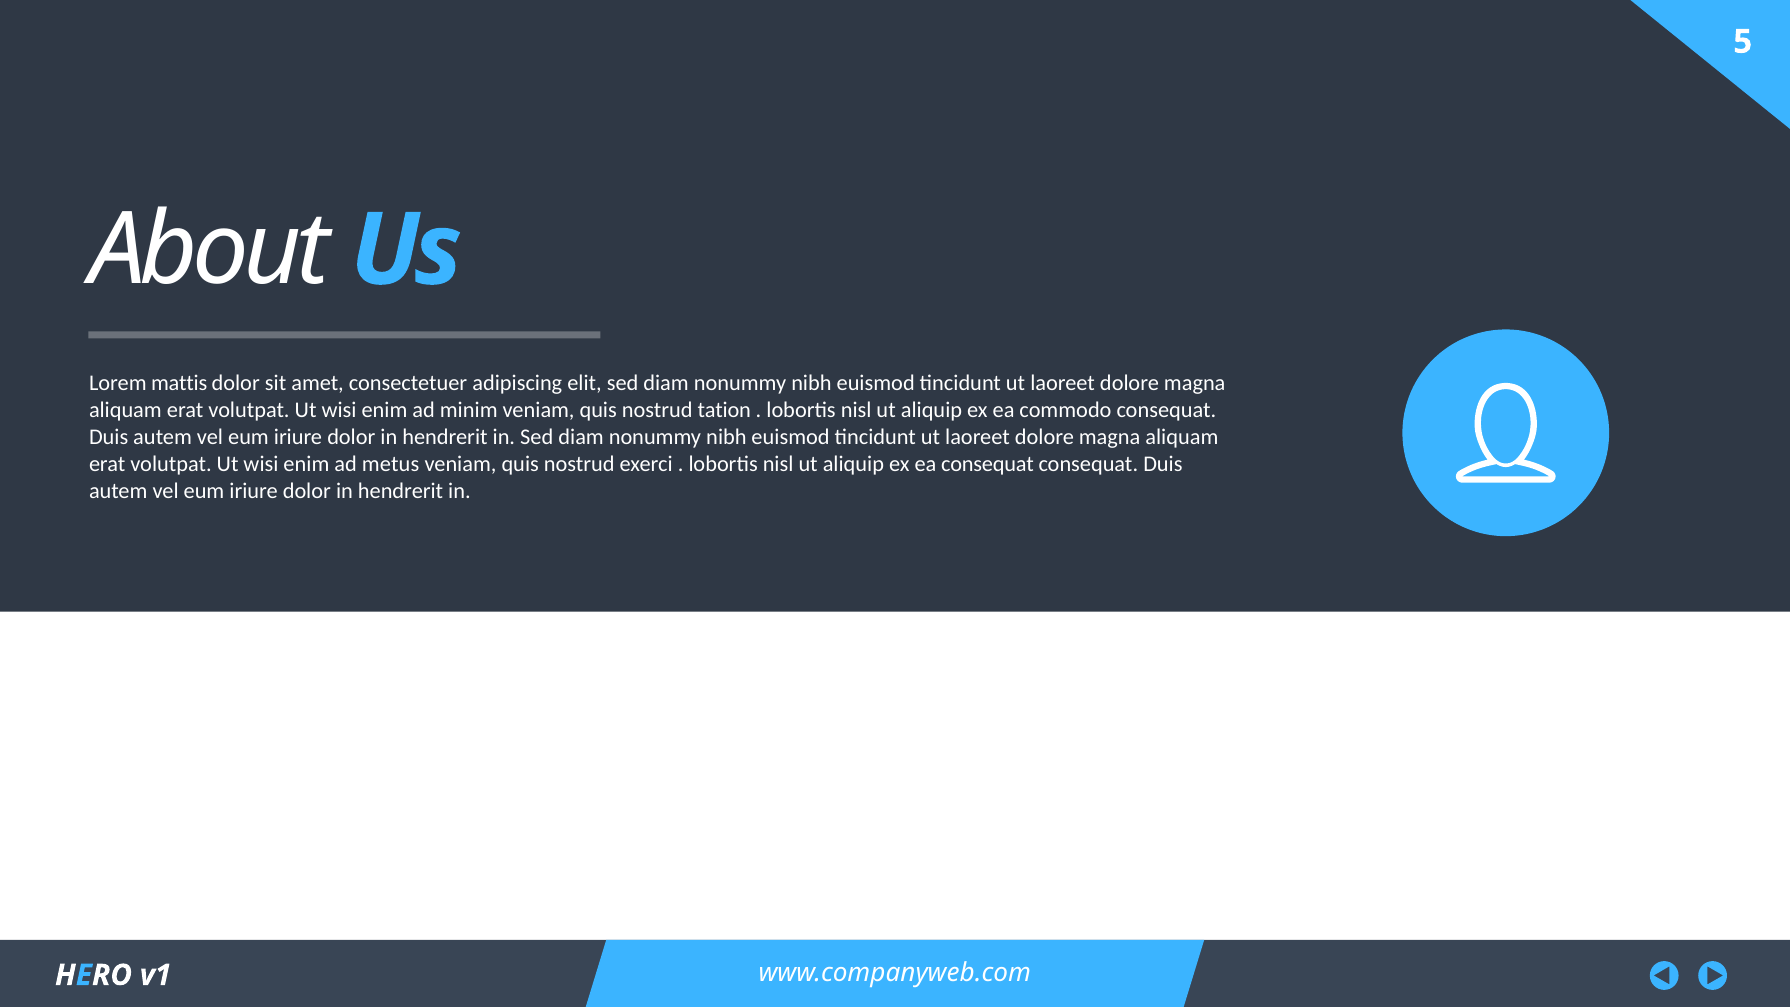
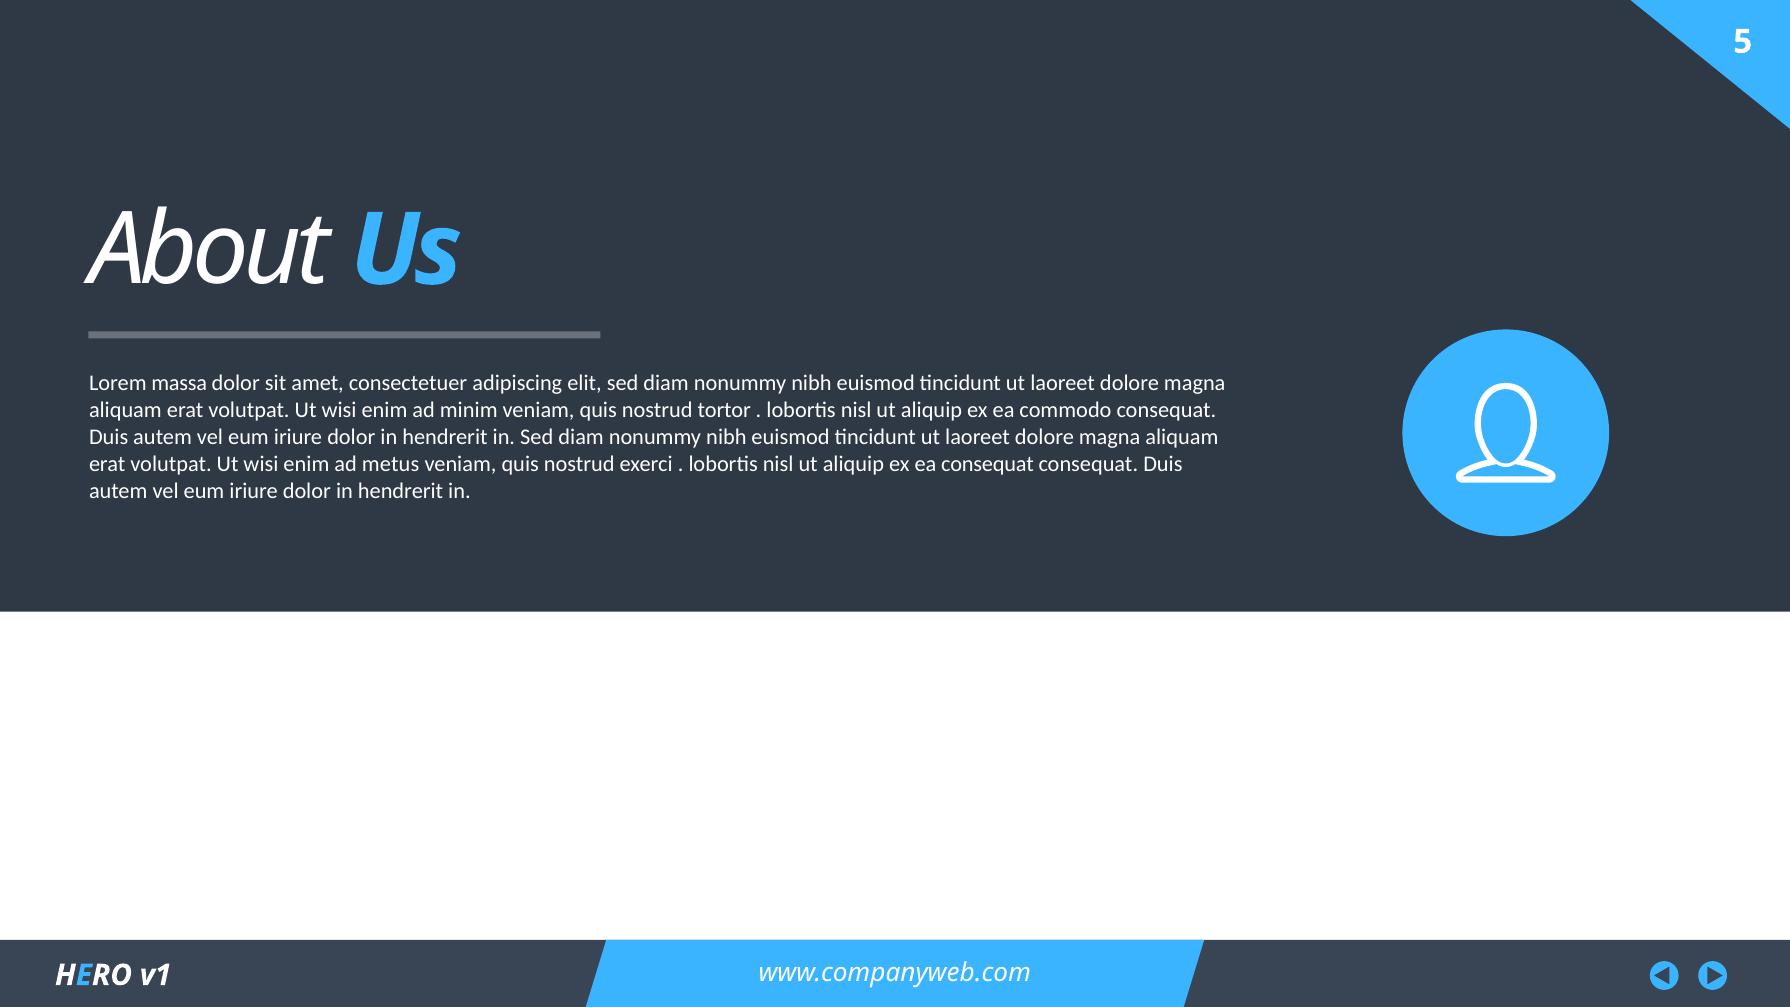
mattis: mattis -> massa (179, 383)
tation: tation -> tortor (724, 410)
